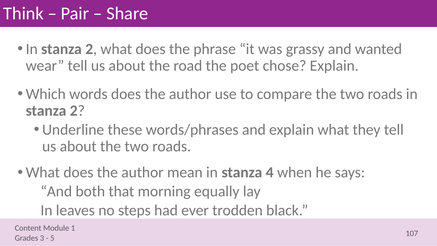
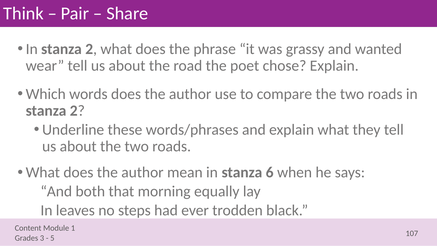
4: 4 -> 6 (270, 172)
